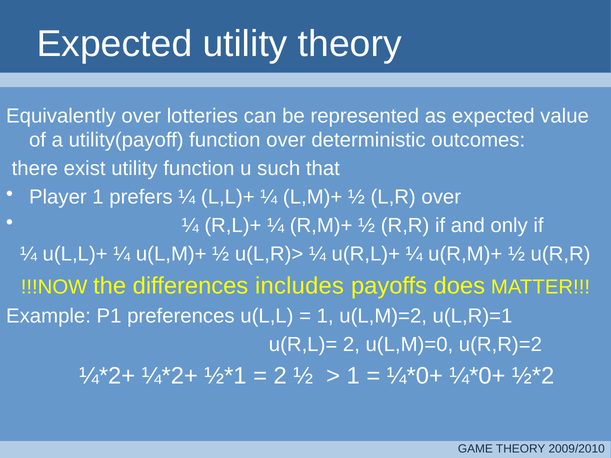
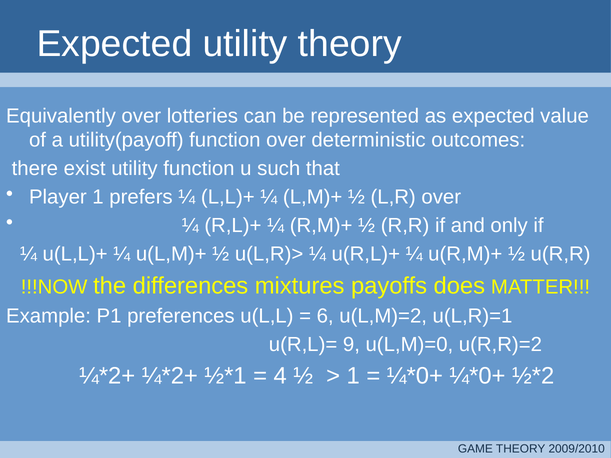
includes: includes -> mixtures (300, 286)
1: 1 -> 6 (325, 316)
u(R,L)= 2: 2 -> 9 (351, 345)
2: 2 -> 4 (280, 376)
